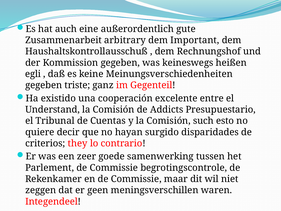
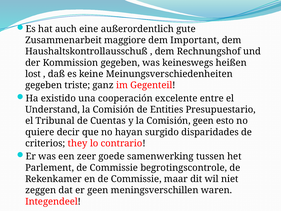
arbitrary: arbitrary -> maggiore (125, 40)
egli: egli -> lost (33, 74)
Addicts: Addicts -> Entities (167, 109)
Comisión such: such -> geen (203, 121)
